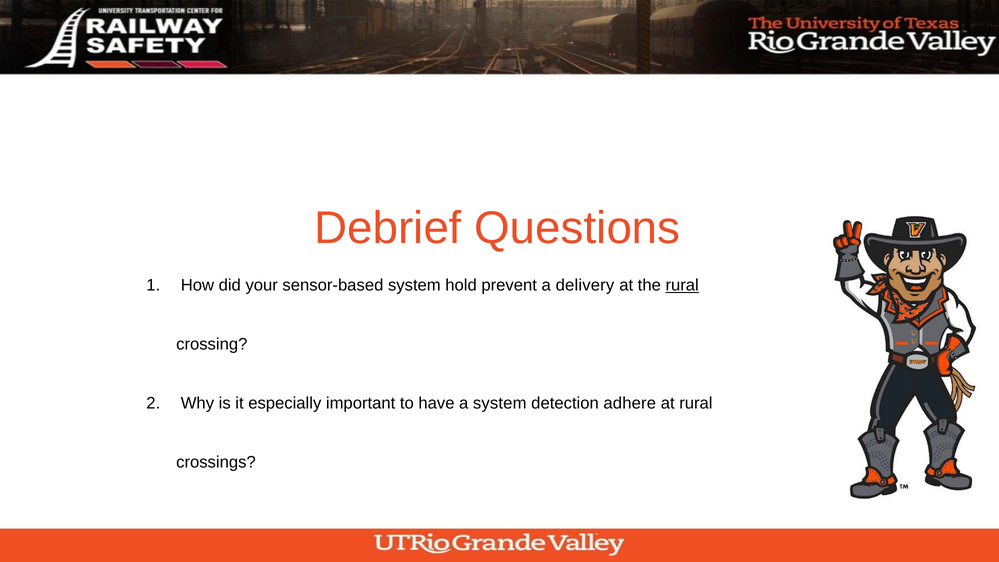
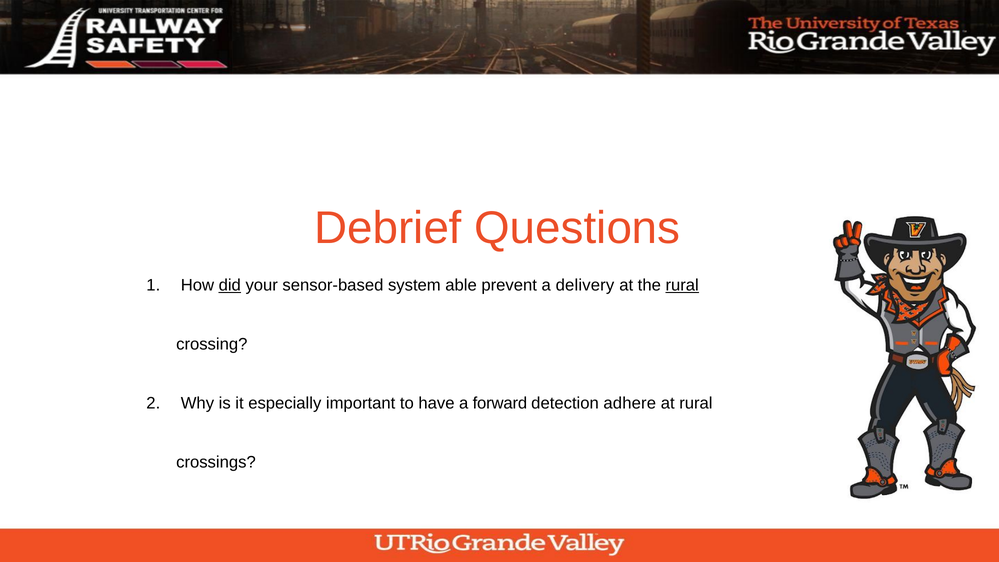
did underline: none -> present (230, 285)
hold: hold -> able (461, 285)
a system: system -> forward (500, 403)
